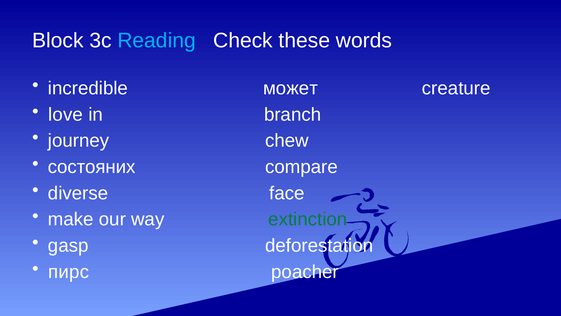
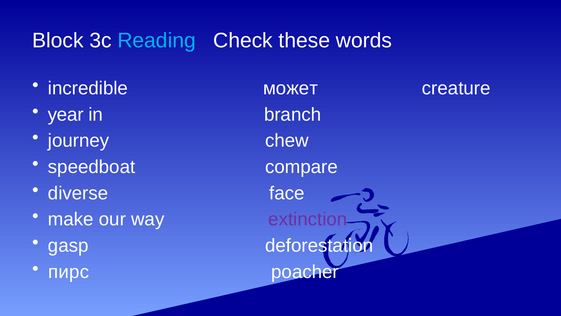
love: love -> year (66, 114)
состояних: состояних -> speedboat (92, 167)
extinction colour: green -> purple (308, 219)
